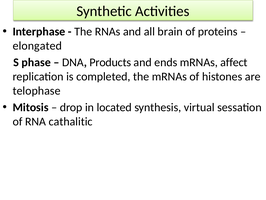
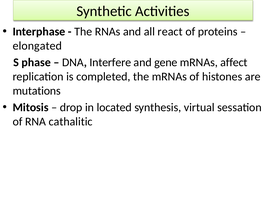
brain: brain -> react (170, 31)
Products: Products -> Interfere (110, 62)
ends: ends -> gene (166, 62)
telophase: telophase -> mutations (37, 91)
